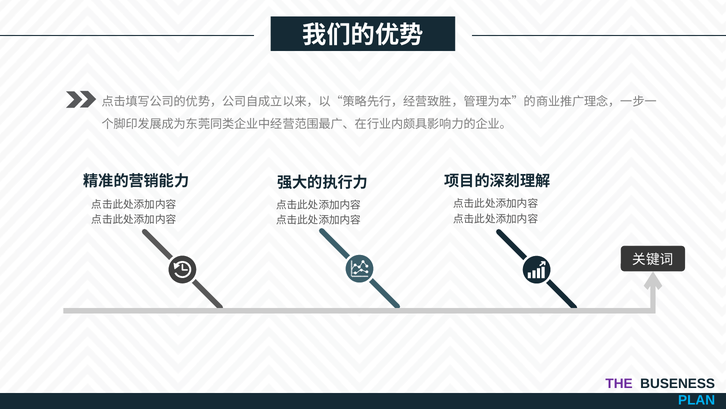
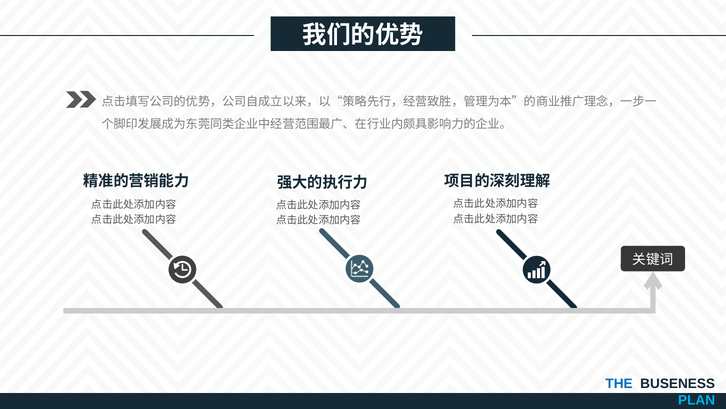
THE colour: purple -> blue (619, 383)
